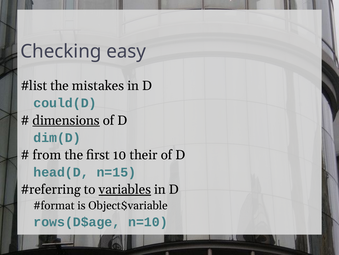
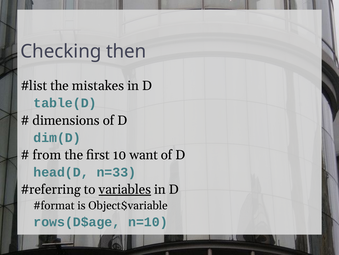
easy: easy -> then (126, 51)
could(D: could(D -> table(D (65, 103)
dimensions underline: present -> none (66, 120)
their: their -> want (144, 155)
n=15: n=15 -> n=33 (116, 172)
